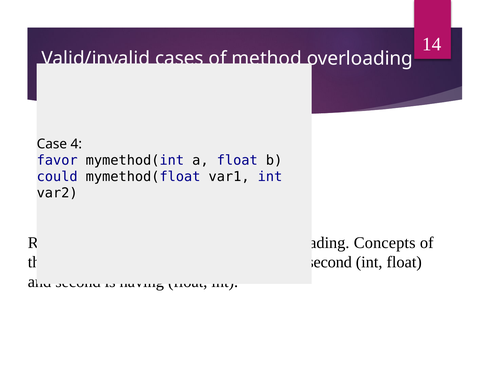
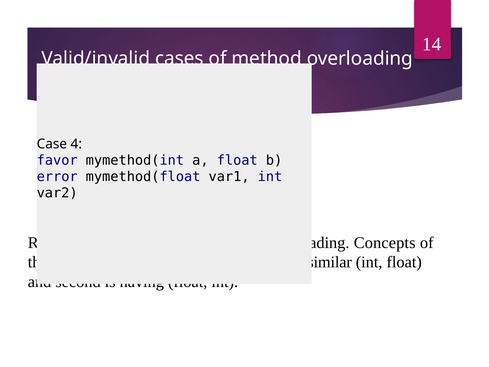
could: could -> error (57, 176)
second: second -> similar (330, 262)
